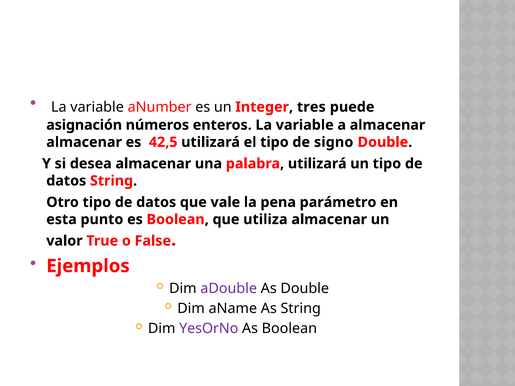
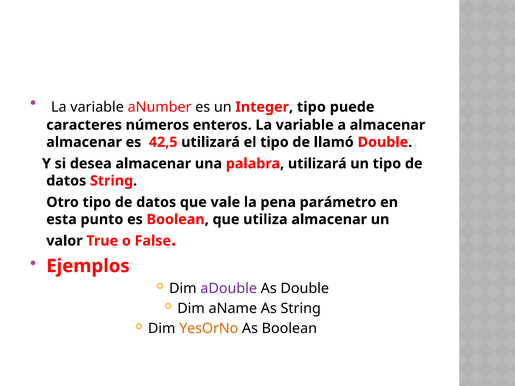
Integer tres: tres -> tipo (311, 107)
asignación: asignación -> caracteres (84, 125)
signo: signo -> llamó (334, 142)
YesOrNo colour: purple -> orange (209, 329)
